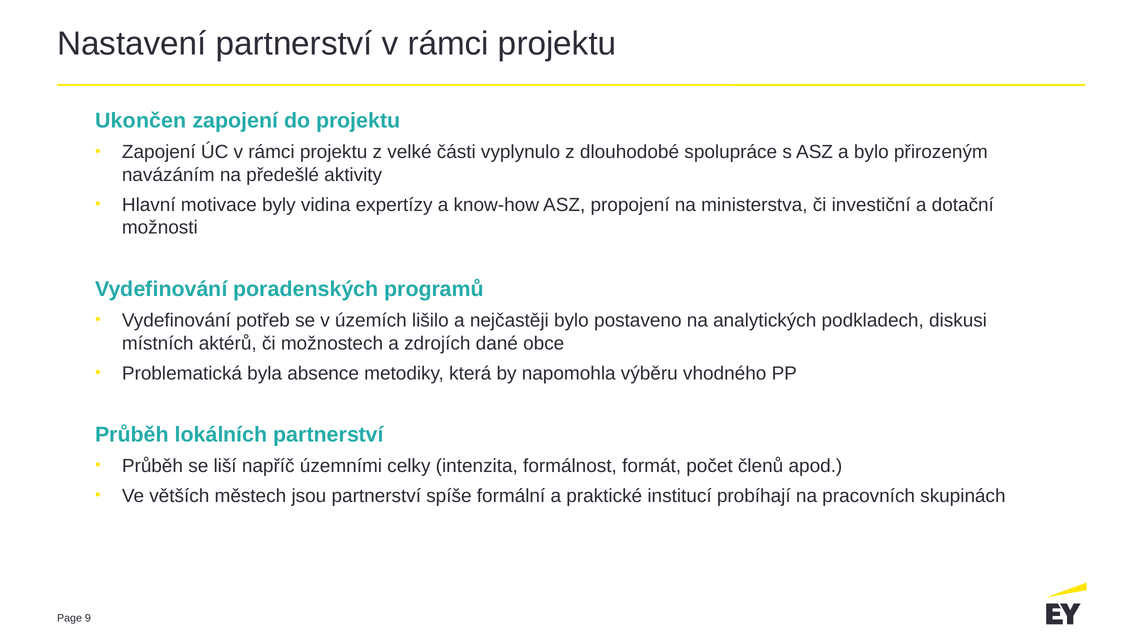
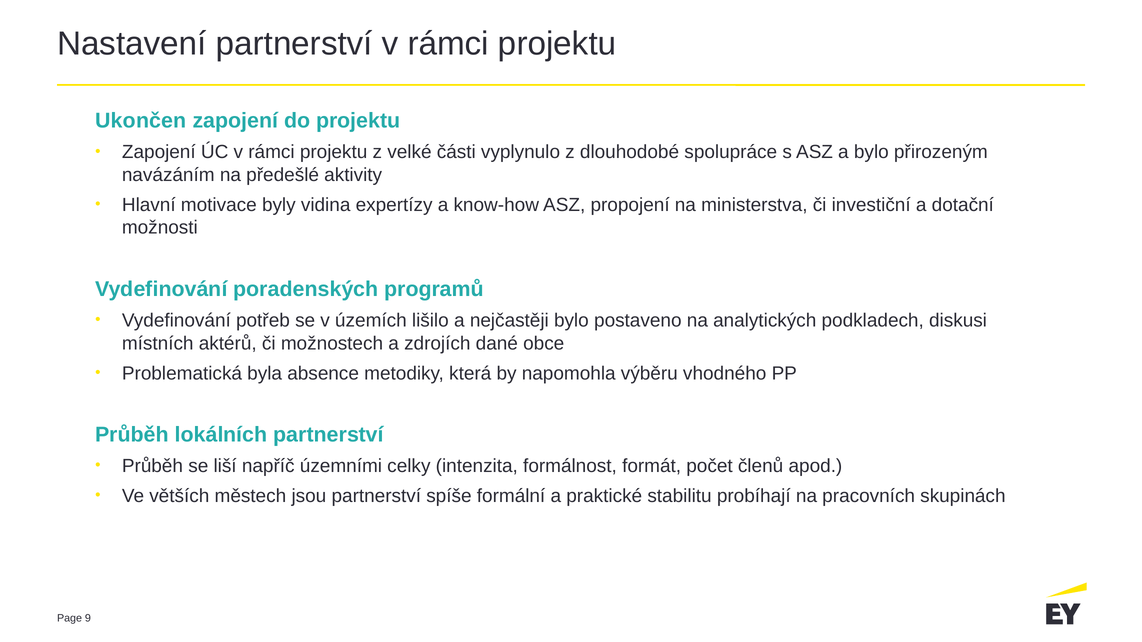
institucí: institucí -> stabilitu (680, 496)
